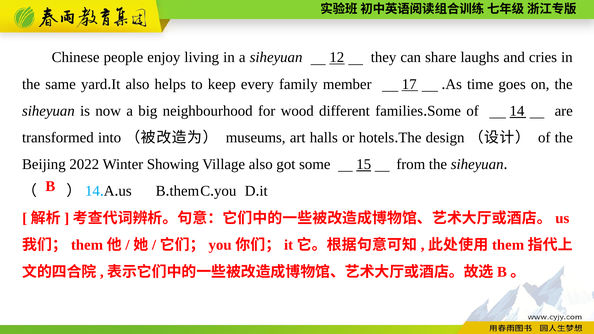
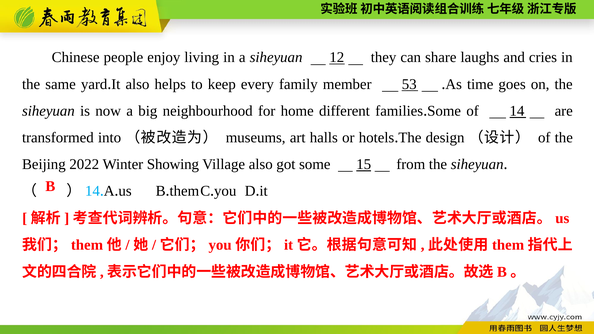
17: 17 -> 53 (409, 84)
wood: wood -> home (297, 111)
